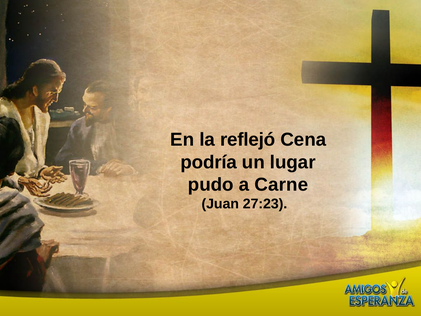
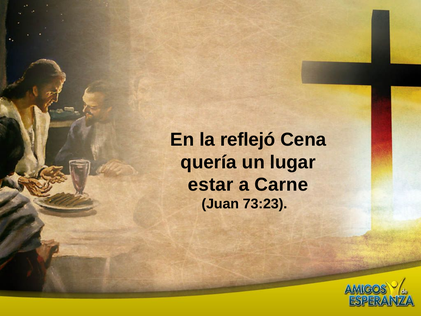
podría: podría -> quería (209, 162)
pudo: pudo -> estar (211, 185)
27:23: 27:23 -> 73:23 (265, 204)
